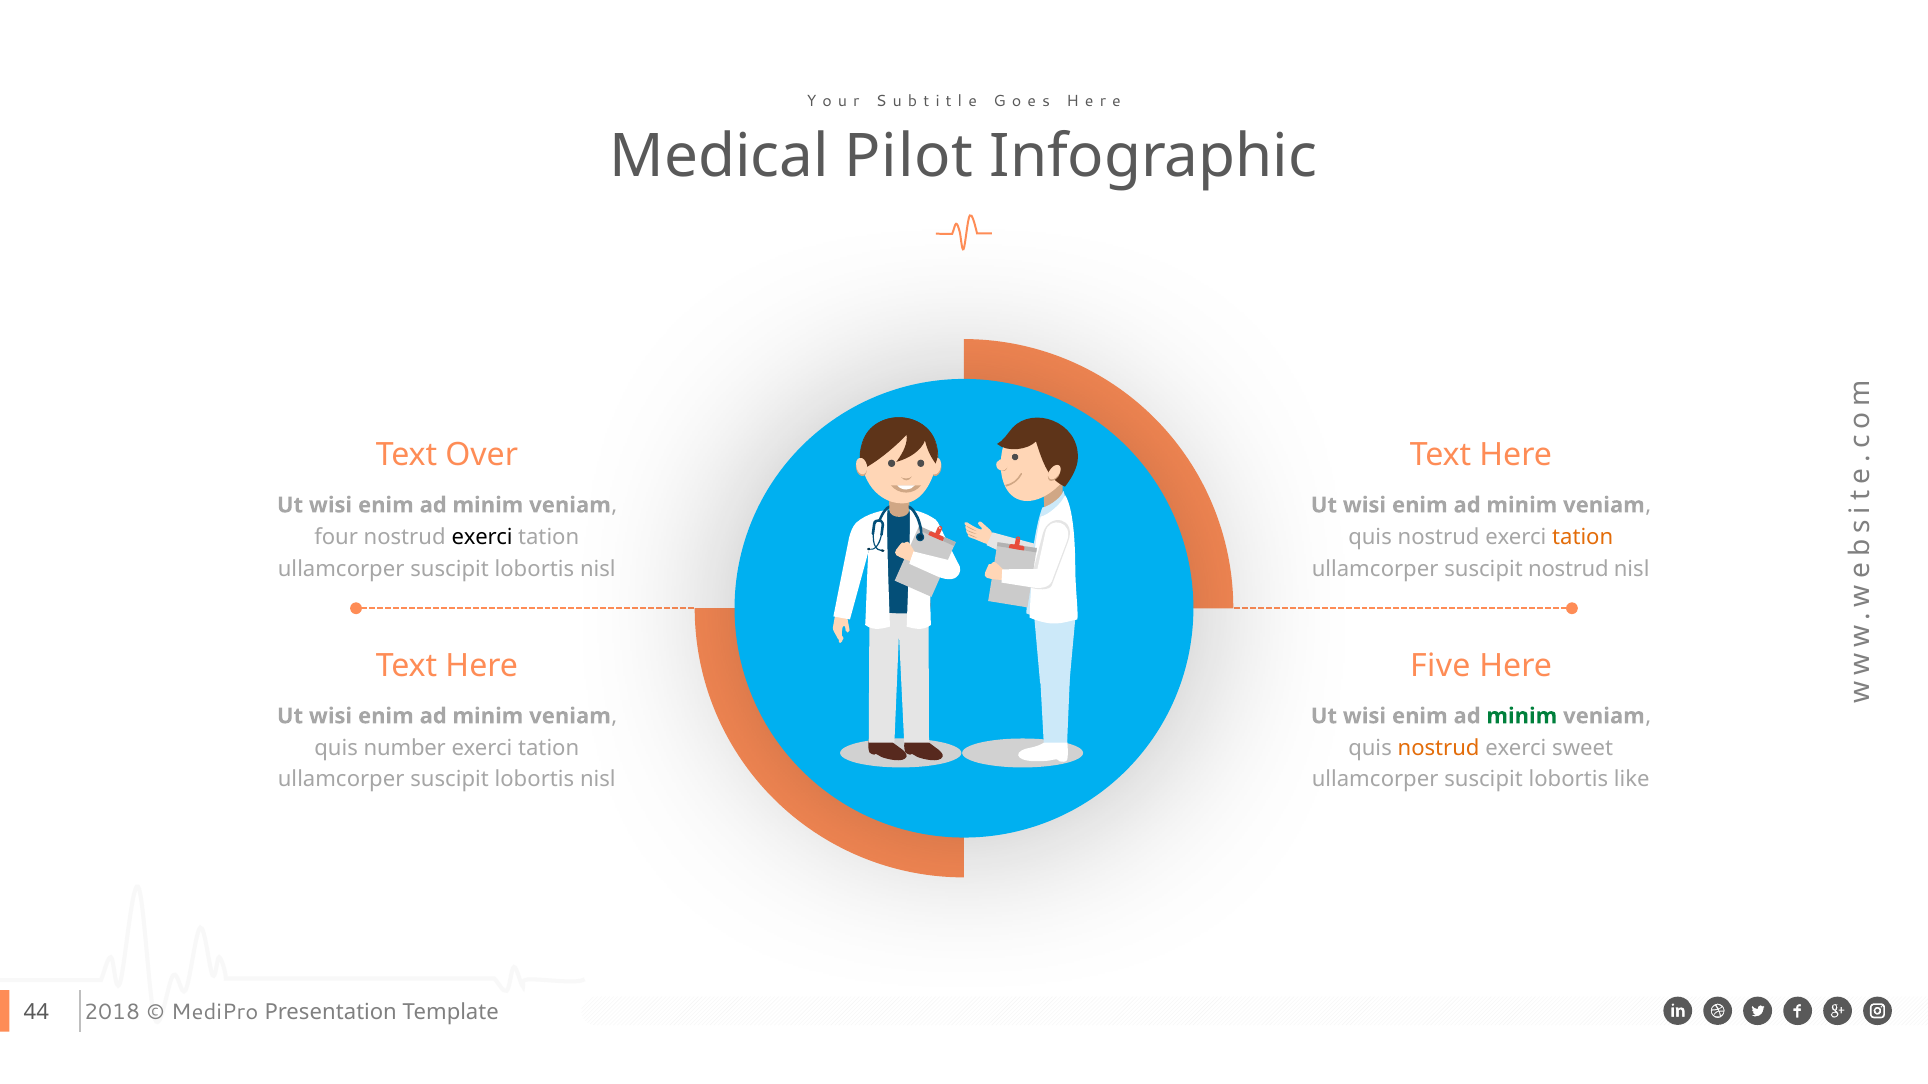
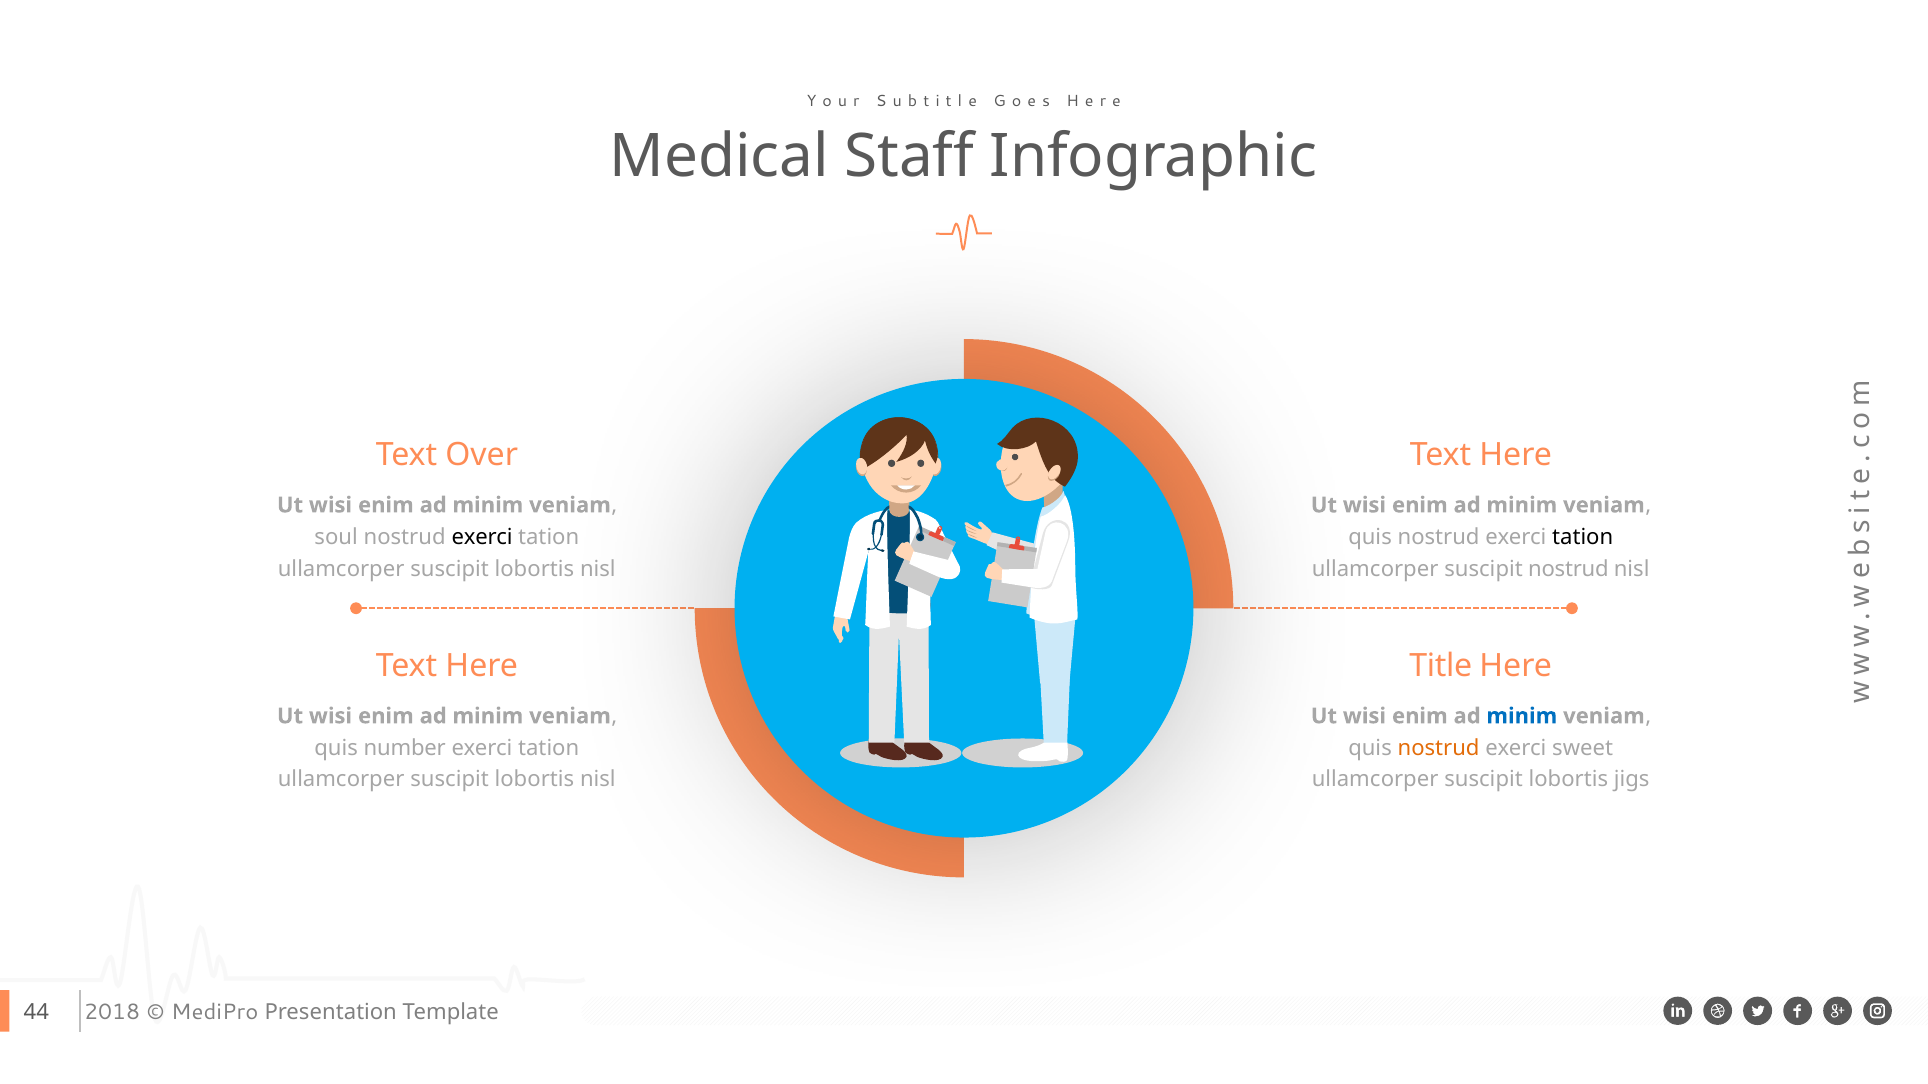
Pilot: Pilot -> Staff (909, 157)
four: four -> soul (336, 537)
tation colour: orange -> black (1583, 537)
Five: Five -> Title (1441, 666)
minim colour: green -> blue (1522, 716)
like: like -> jigs (1632, 780)
